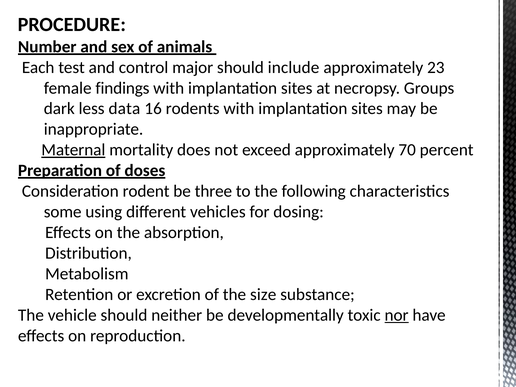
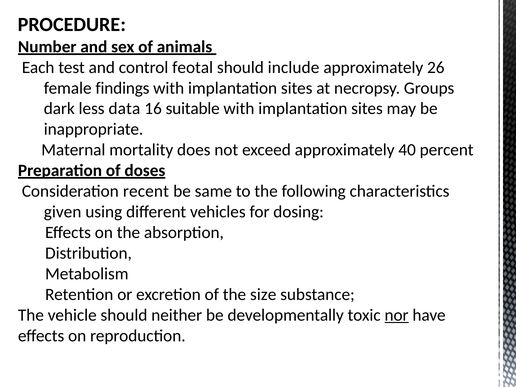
major: major -> feotal (193, 67)
23: 23 -> 26 (436, 67)
rodents: rodents -> suitable (193, 109)
Maternal underline: present -> none (73, 150)
70: 70 -> 40 (407, 150)
rodent: rodent -> recent (146, 191)
three: three -> same (213, 191)
some: some -> given (63, 212)
